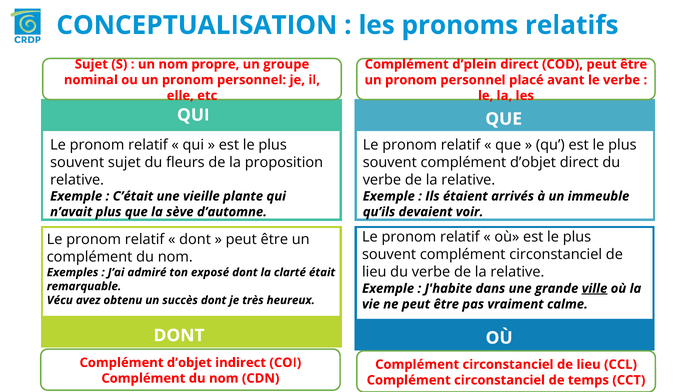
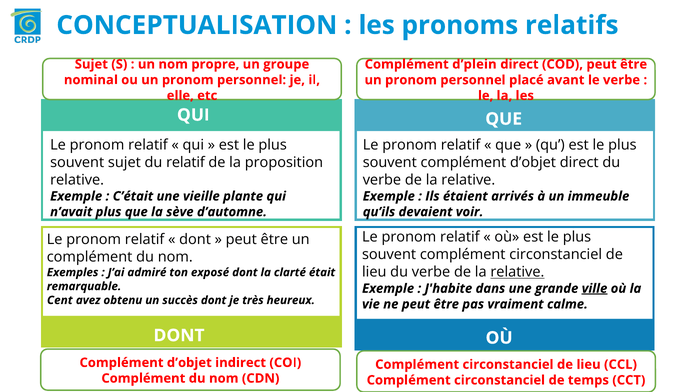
du fleurs: fleurs -> relatif (185, 162)
relative underline: none -> present (517, 272)
Vécu: Vécu -> Cent (60, 300)
